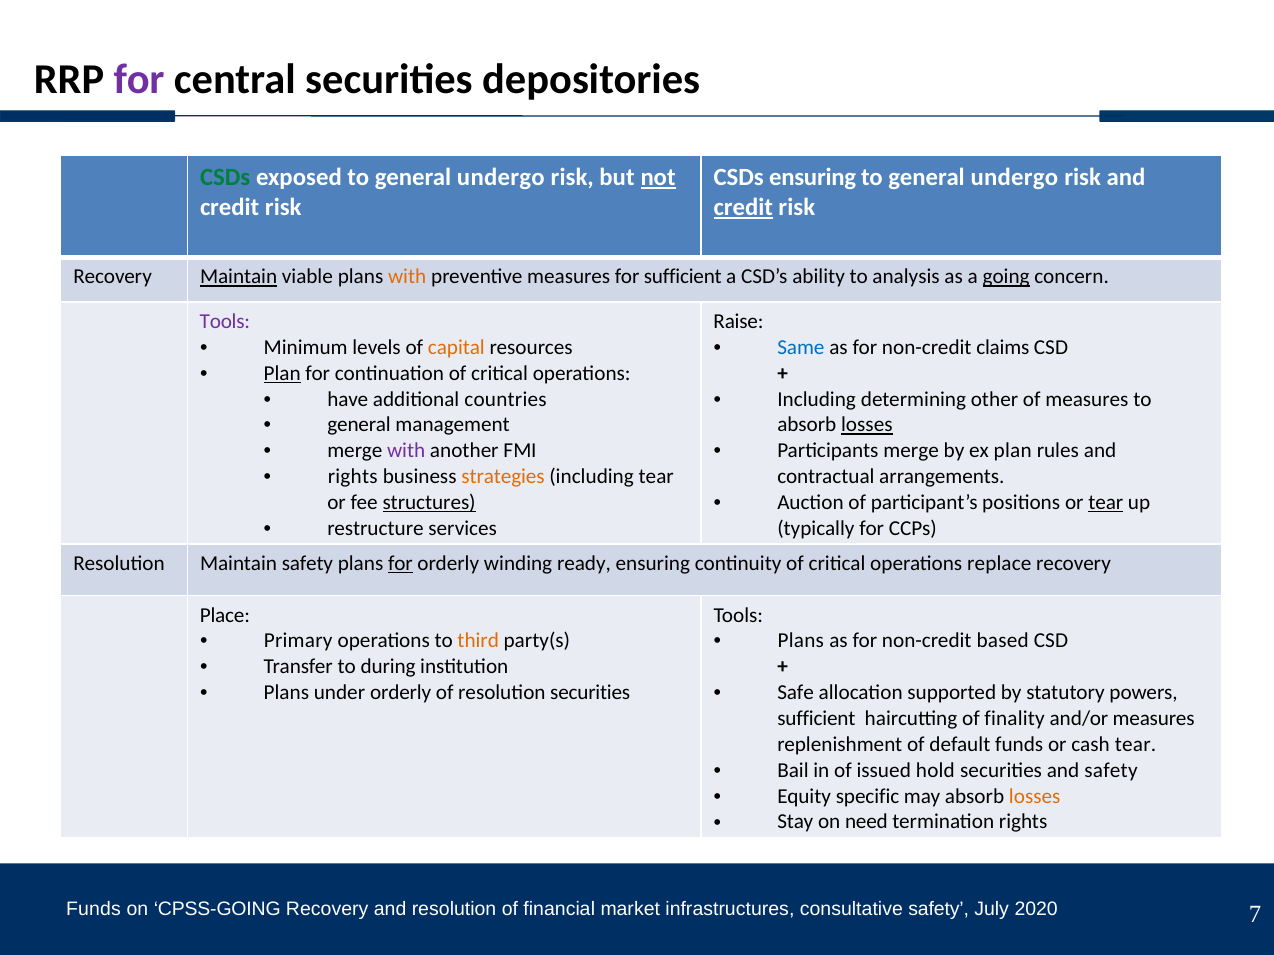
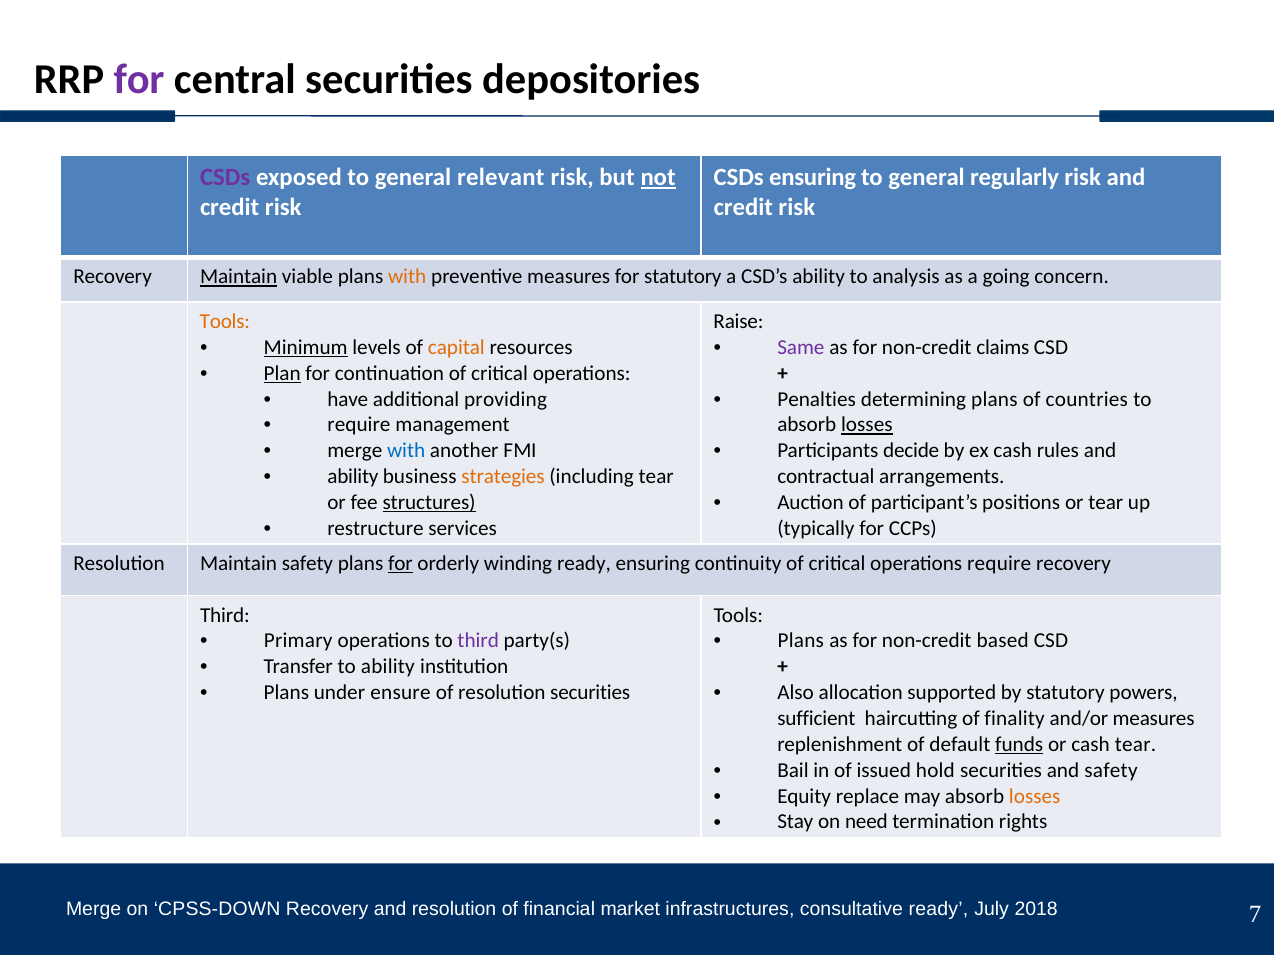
CSDs colour: green -> purple (225, 177)
exposed to general undergo: undergo -> relevant (501, 177)
undergo: undergo -> regularly (1015, 177)
credit underline: present -> none (743, 207)
for sufficient: sufficient -> statutory (683, 277)
going underline: present -> none (1006, 277)
Tools colour: purple -> orange (225, 322)
Minimum underline: none -> present (306, 347)
Same colour: blue -> purple (801, 347)
countries: countries -> providing (506, 399)
Including: Including -> Penalties (817, 399)
determining other: other -> plans (994, 399)
of measures: measures -> countries (1087, 399)
general: general -> require (359, 425)
with colour: purple -> blue (406, 451)
Participants merge: merge -> decide (911, 451)
ex plan: plan -> cash (1013, 451)
rights: rights -> ability (353, 477)
tear underline: present -> none (1106, 503)
operations replace: replace -> require (999, 564)
Place: Place -> Third (225, 615)
third colour: orange -> purple (478, 641)
to during: during -> ability (388, 667)
under orderly: orderly -> ensure (400, 693)
Safe: Safe -> Also (796, 693)
funds underline: none -> present (1019, 745)
specific: specific -> replace (867, 797)
Funds: Funds -> Merge (94, 910)
CPSS-GOING: CPSS-GOING -> CPSS-DOWN (217, 910)
consultative safety: safety -> ready (938, 910)
2020: 2020 -> 2018 (1036, 910)
